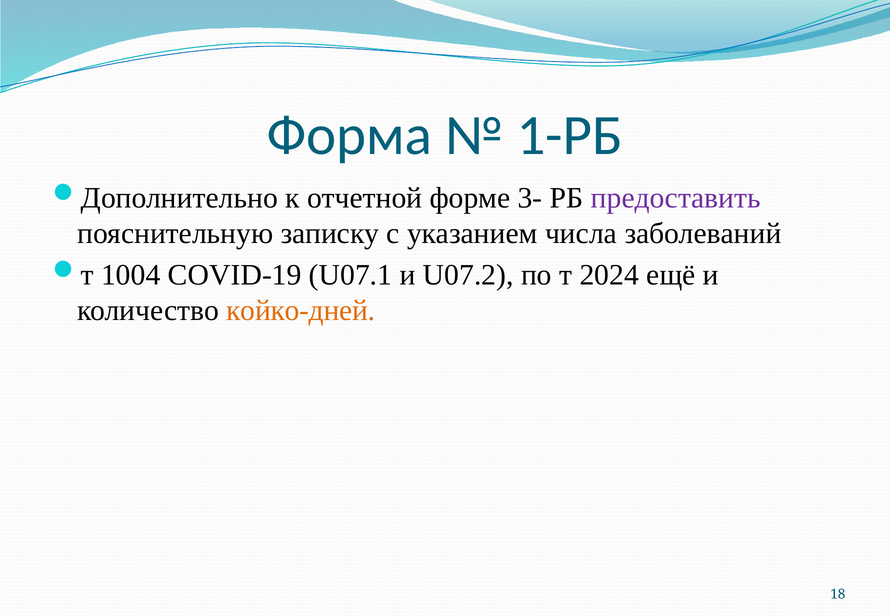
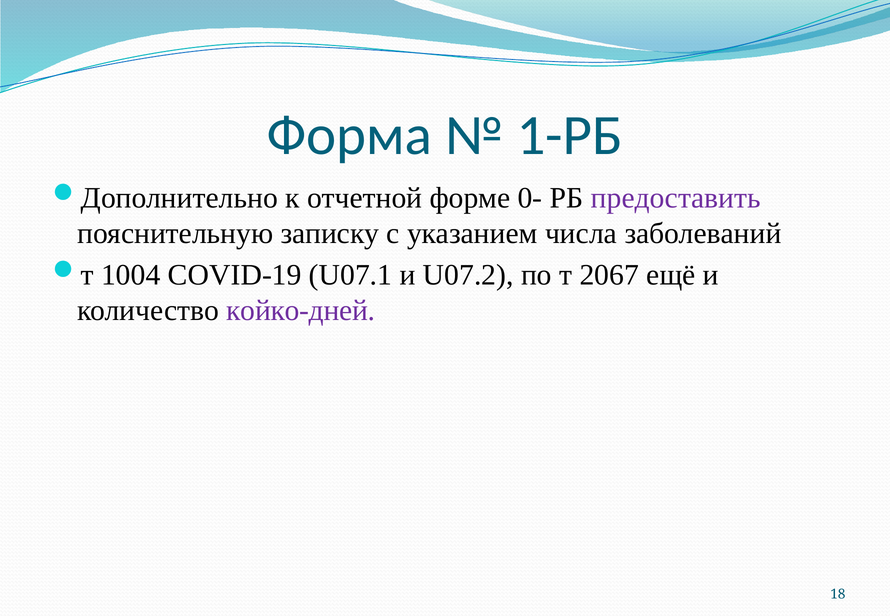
3-: 3- -> 0- (530, 198)
2024: 2024 -> 2067 (609, 275)
койко-дней colour: orange -> purple (301, 310)
